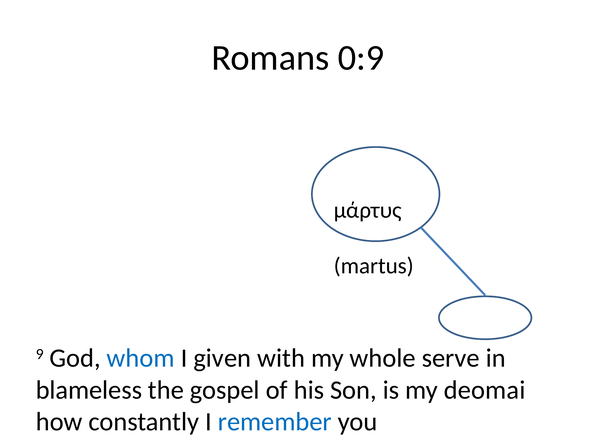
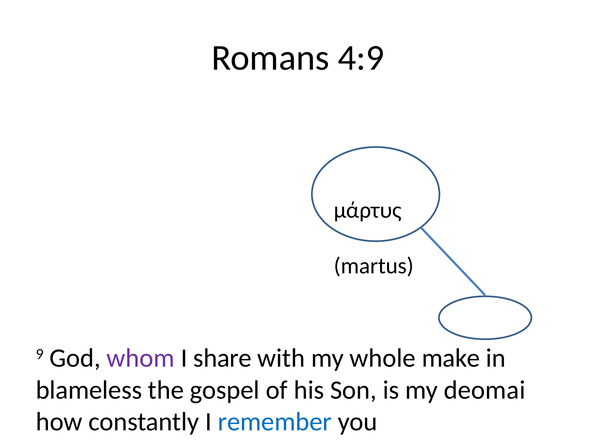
0:9: 0:9 -> 4:9 (361, 58)
whom colour: blue -> purple (141, 358)
given: given -> share (222, 358)
serve: serve -> make (451, 358)
